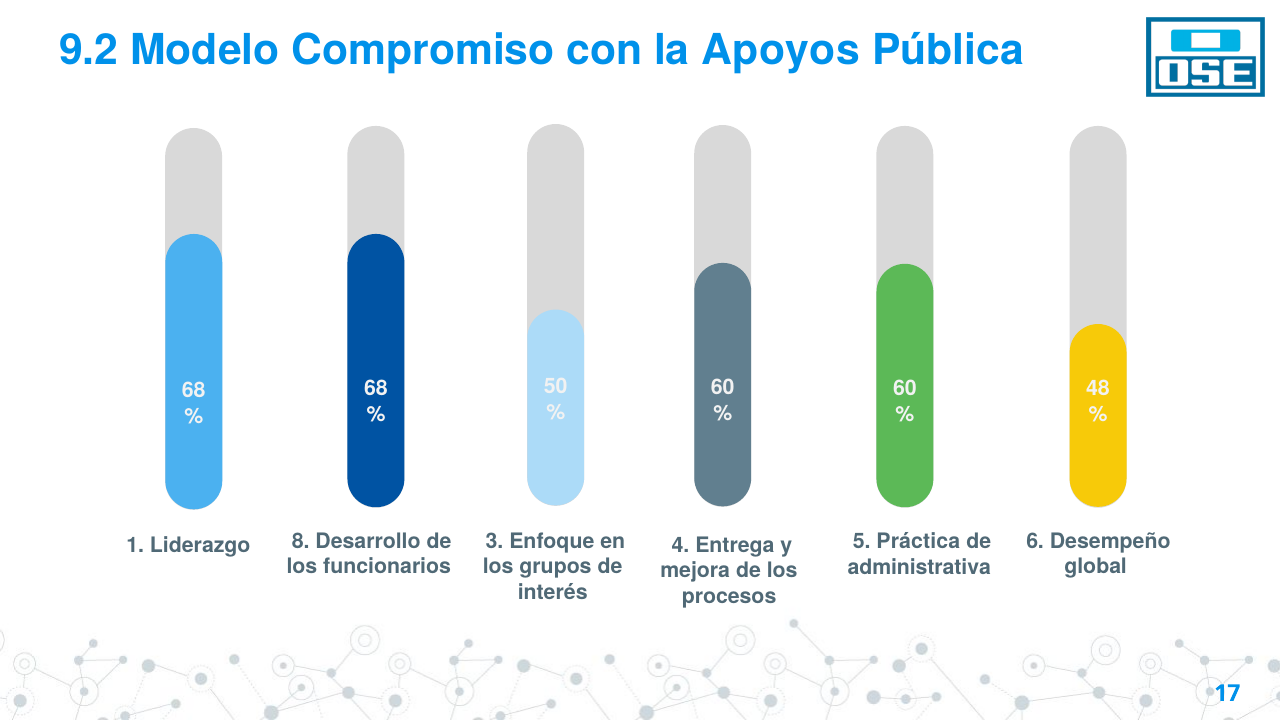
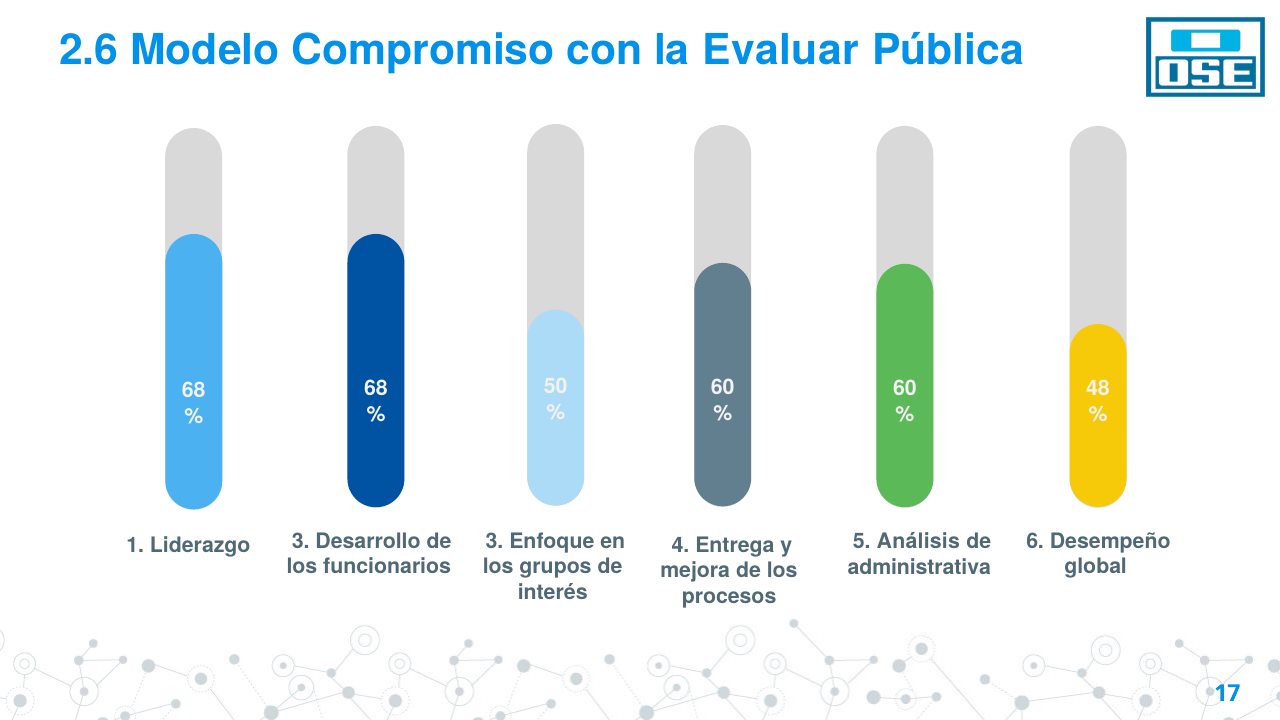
9.2: 9.2 -> 2.6 (89, 50)
Apoyos: Apoyos -> Evaluar (781, 50)
Práctica: Práctica -> Análisis (918, 542)
Liderazgo 8: 8 -> 3 (301, 541)
